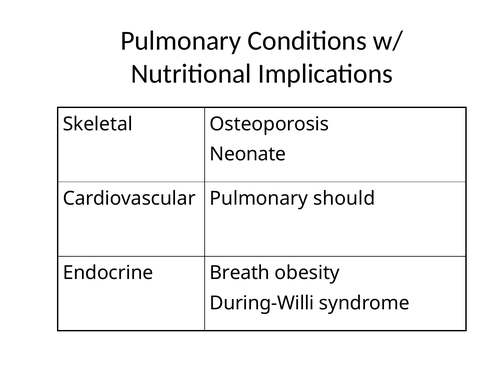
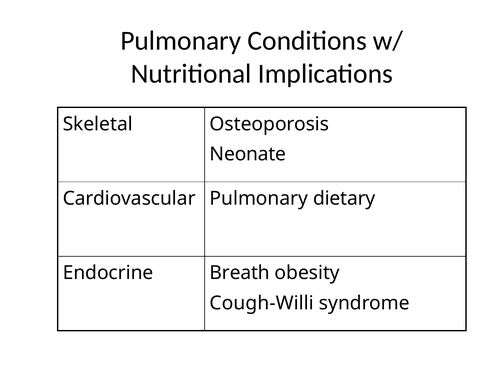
should: should -> dietary (344, 198)
During-Willi: During-Willi -> Cough-Willi (262, 302)
